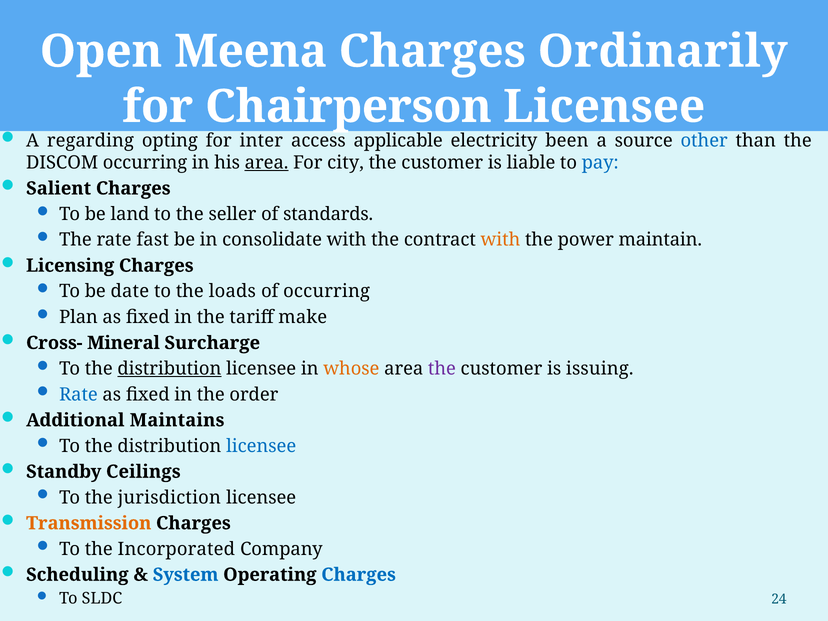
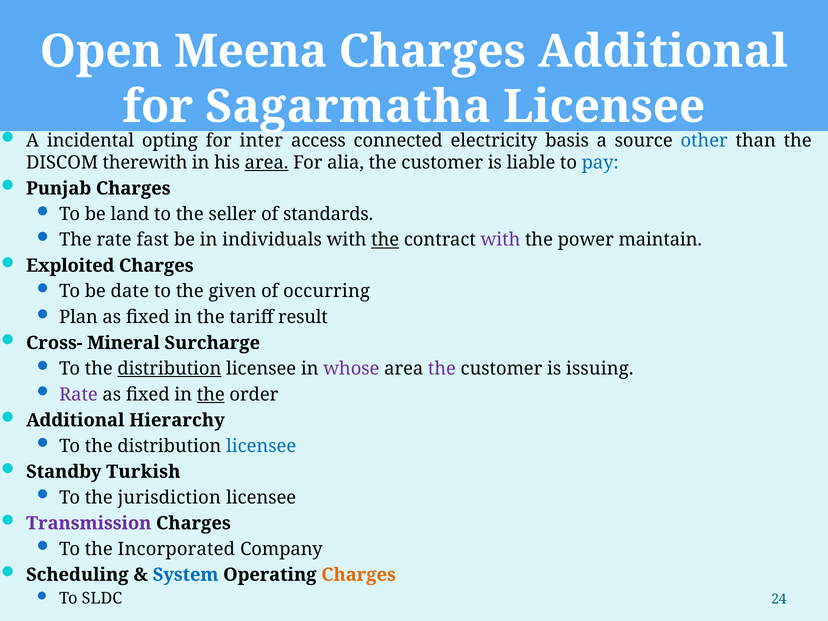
Charges Ordinarily: Ordinarily -> Additional (663, 52)
Chairperson: Chairperson -> Sagarmatha (348, 107)
regarding: regarding -> incidental (91, 141)
applicable: applicable -> connected (398, 141)
been: been -> basis (567, 141)
DISCOM occurring: occurring -> therewith (145, 163)
city: city -> alia (346, 163)
Salient: Salient -> Punjab (59, 188)
consolidate: consolidate -> individuals (272, 240)
the underline: none -> present (385, 240)
with colour: orange -> purple (500, 240)
Licensing: Licensing -> Exploited (70, 266)
loads: loads -> given (232, 291)
make: make -> result (303, 317)
whose colour: orange -> purple (351, 369)
Rate colour: blue -> purple (78, 394)
the underline: none -> present (211, 394)
Maintains: Maintains -> Hierarchy (177, 420)
Ceilings: Ceilings -> Turkish (143, 472)
Transmission colour: orange -> purple (89, 523)
Charges colour: blue -> orange (359, 575)
